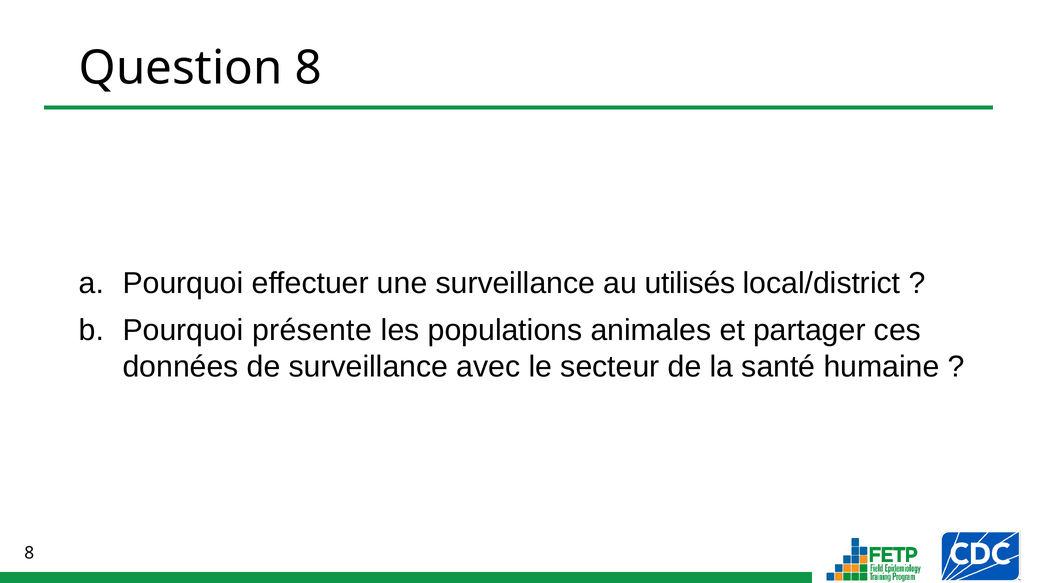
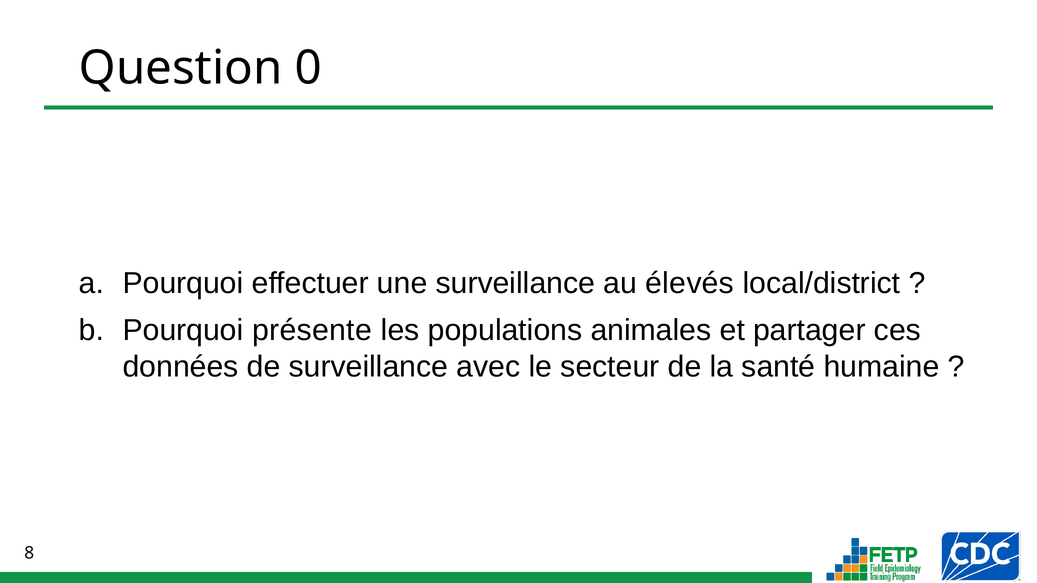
Question 8: 8 -> 0 (308, 68)
utilisés: utilisés -> élevés (690, 283)
